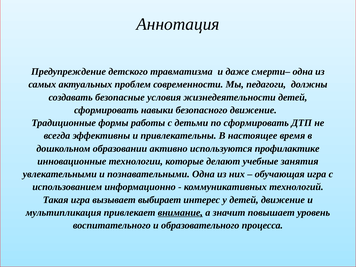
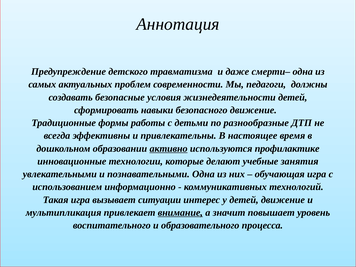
по сформировать: сформировать -> разнообразные (256, 123)
активно underline: none -> present (169, 149)
выбирает: выбирает -> ситуации (160, 200)
